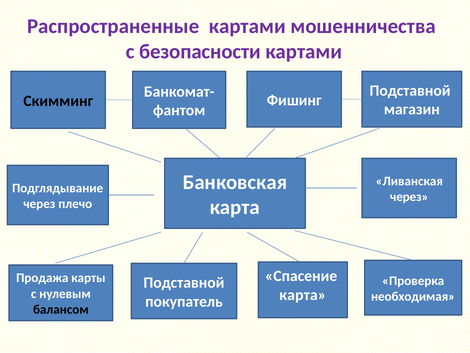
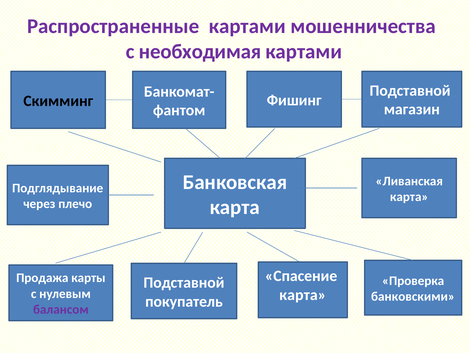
безопасности: безопасности -> необходимая (200, 51)
через: через -> карта (409, 196)
необходимая: необходимая -> банковскими (413, 296)
балансом colour: black -> purple (61, 309)
